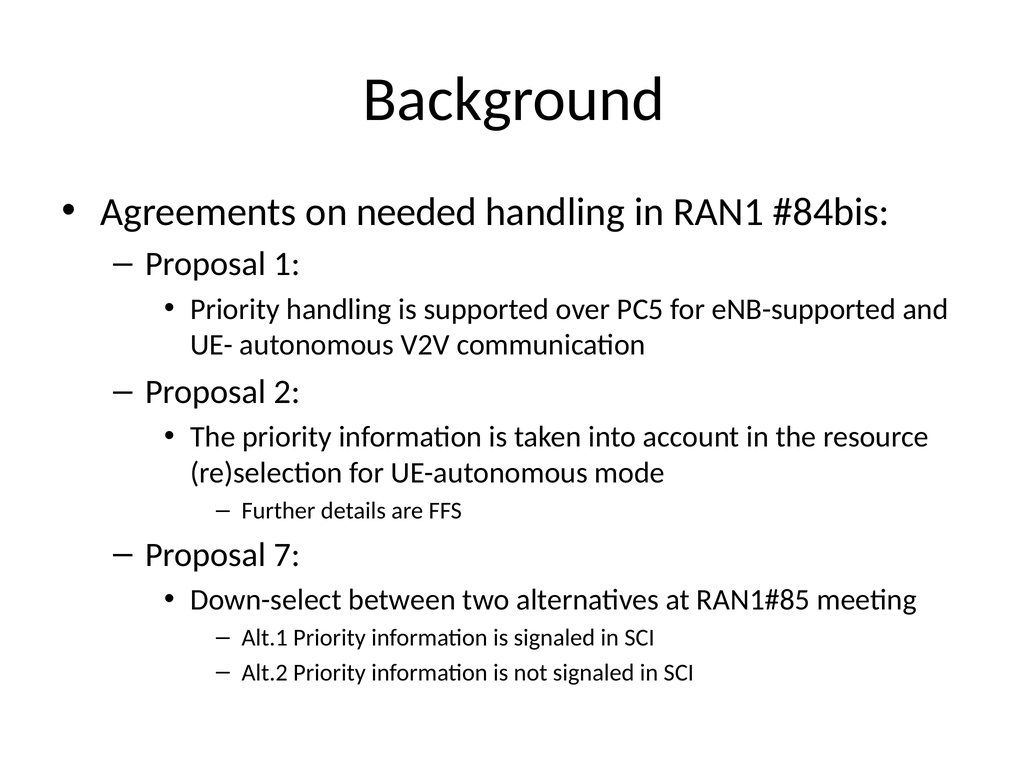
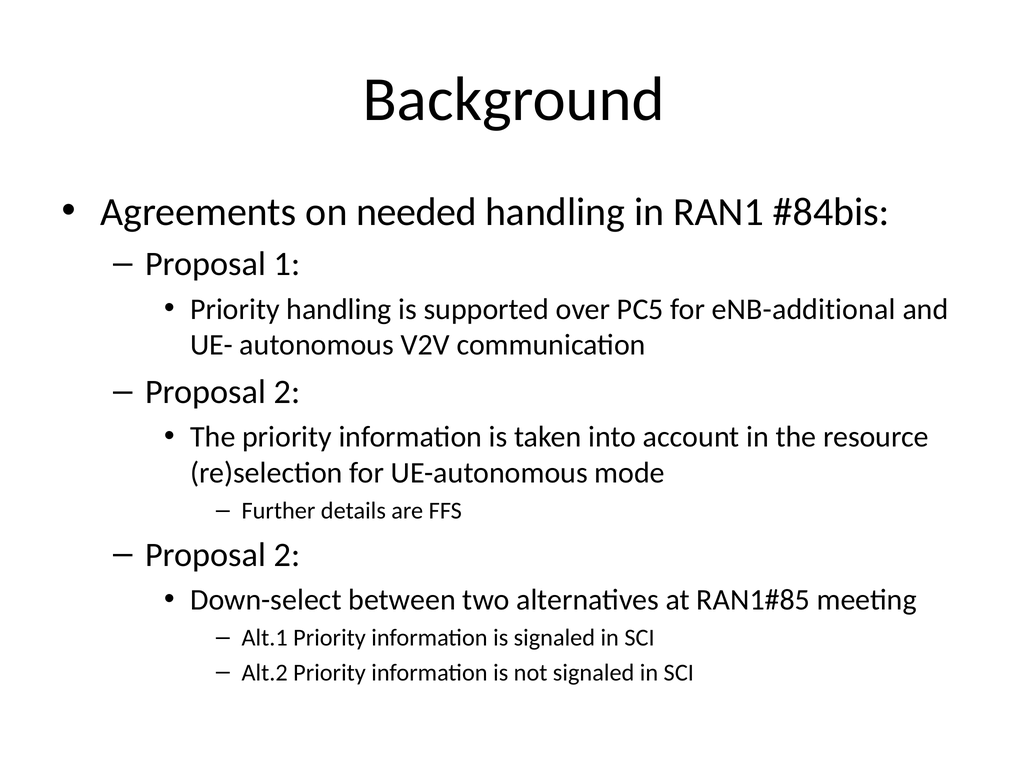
eNB-supported: eNB-supported -> eNB-additional (804, 309)
7: 7 -> 2 (287, 555)
